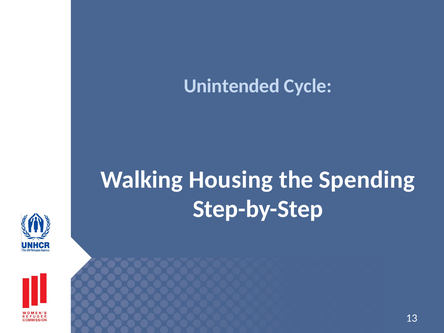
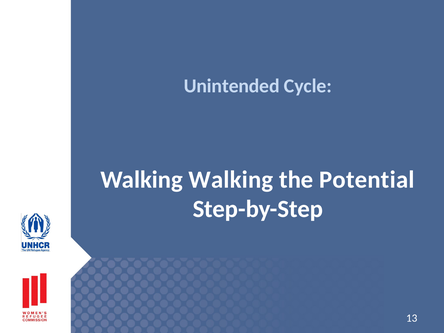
Walking Housing: Housing -> Walking (231, 180)
Spending: Spending -> Potential (367, 180)
